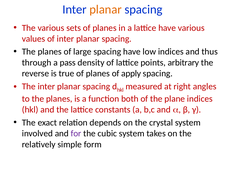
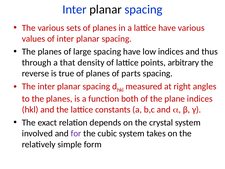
planar colour: orange -> black (106, 9)
pass: pass -> that (68, 62)
apply: apply -> parts (131, 73)
